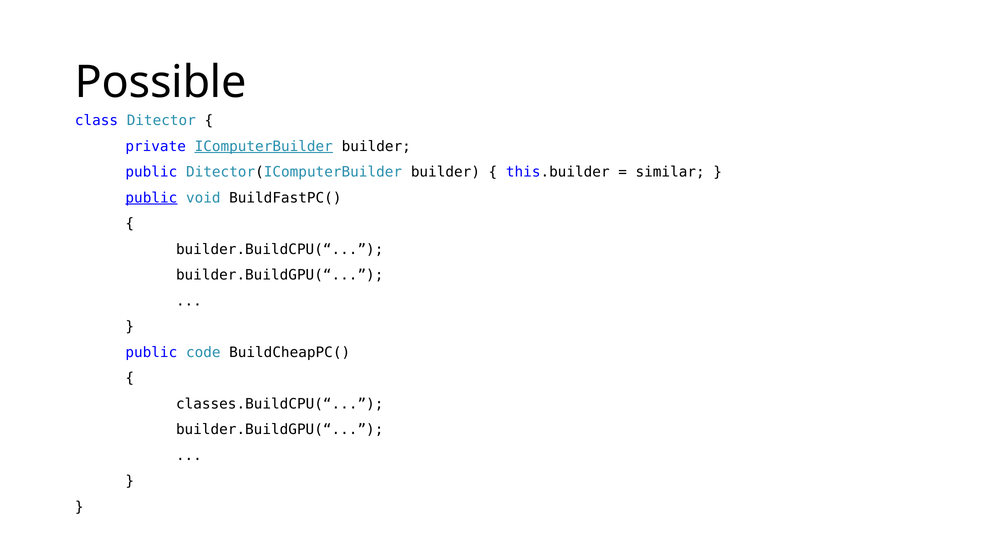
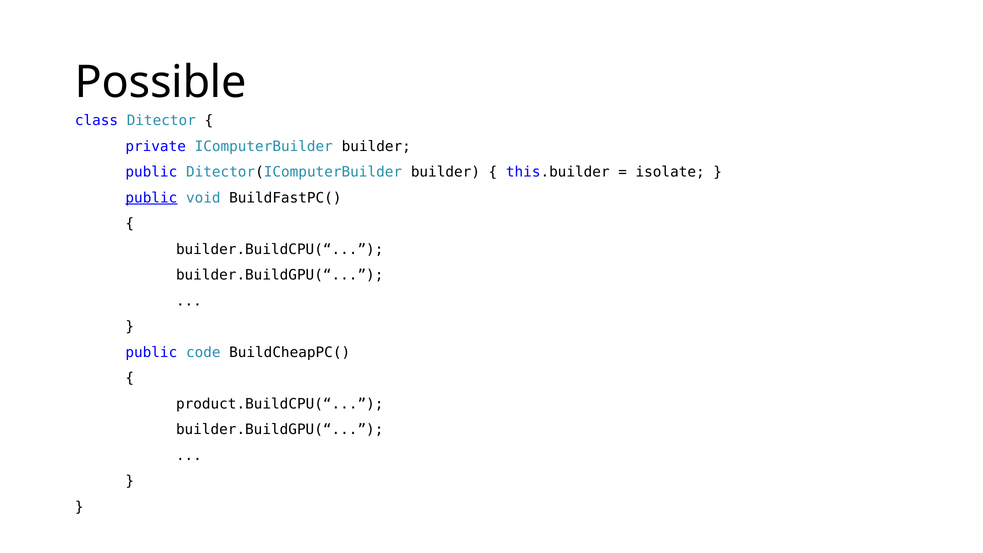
IComputerBuilder underline: present -> none (264, 146)
similar: similar -> isolate (670, 172)
classes.BuildCPU(“: classes.BuildCPU(“ -> product.BuildCPU(“ (280, 404)
